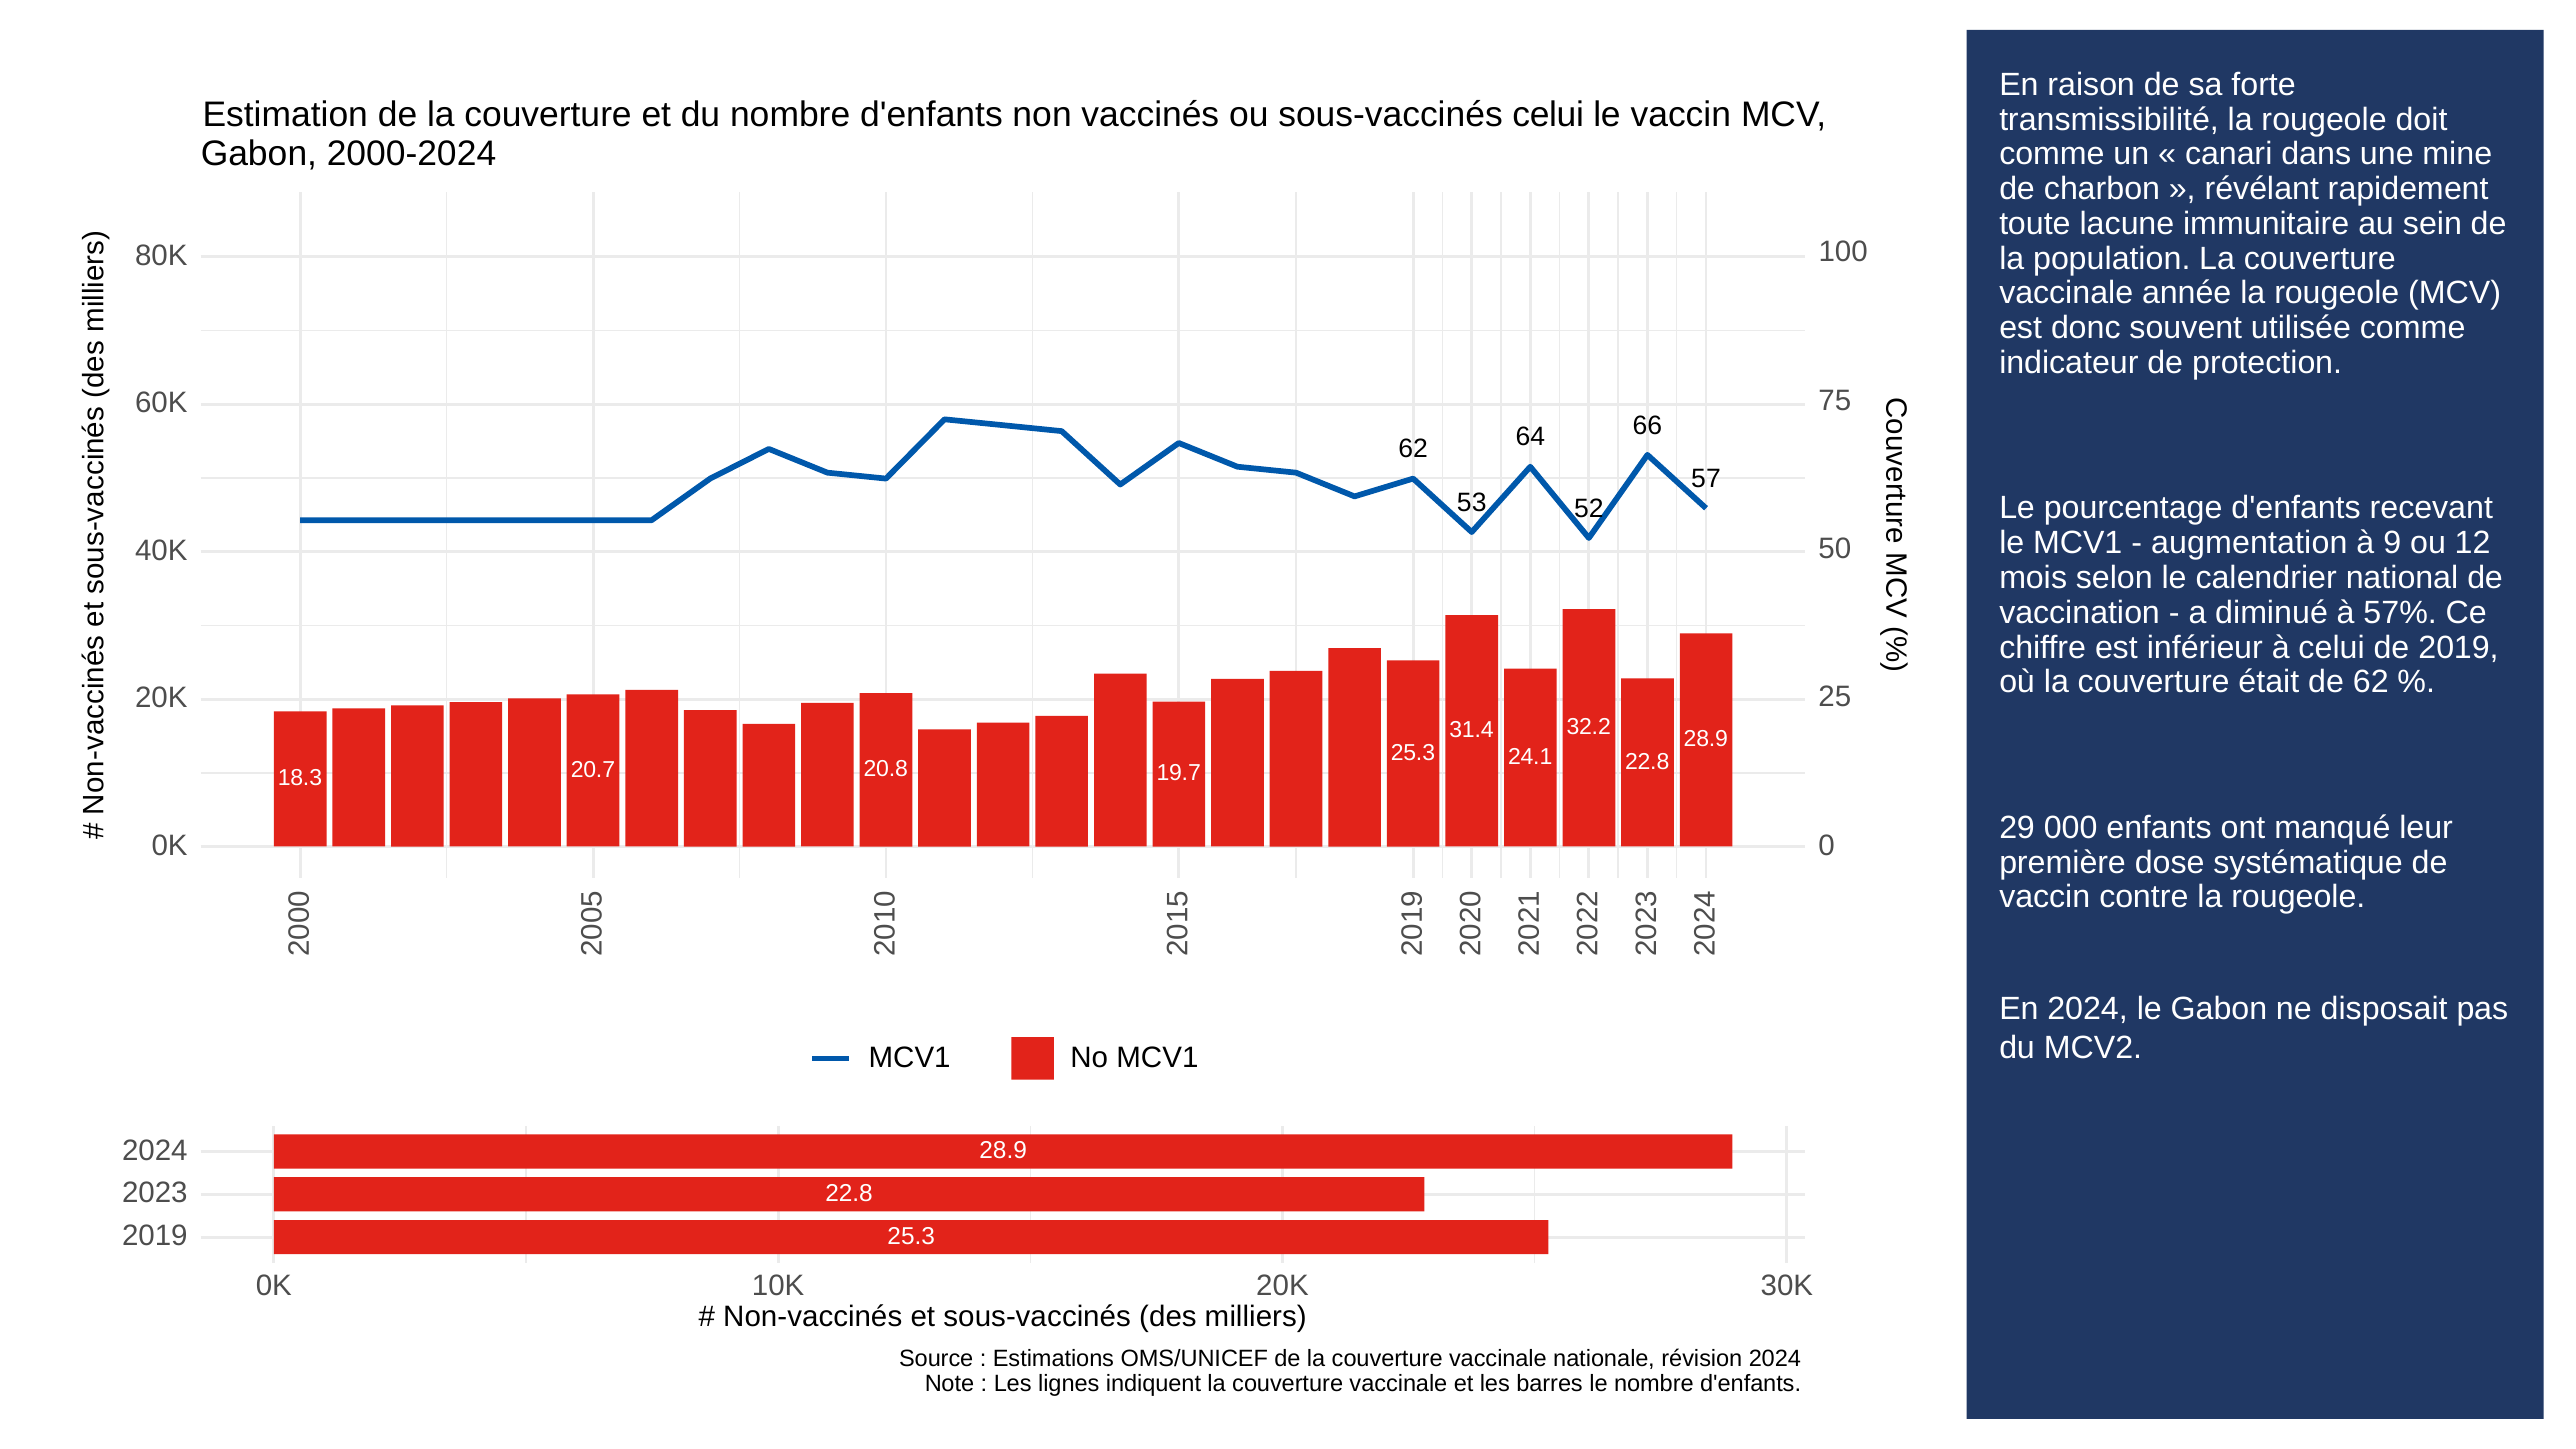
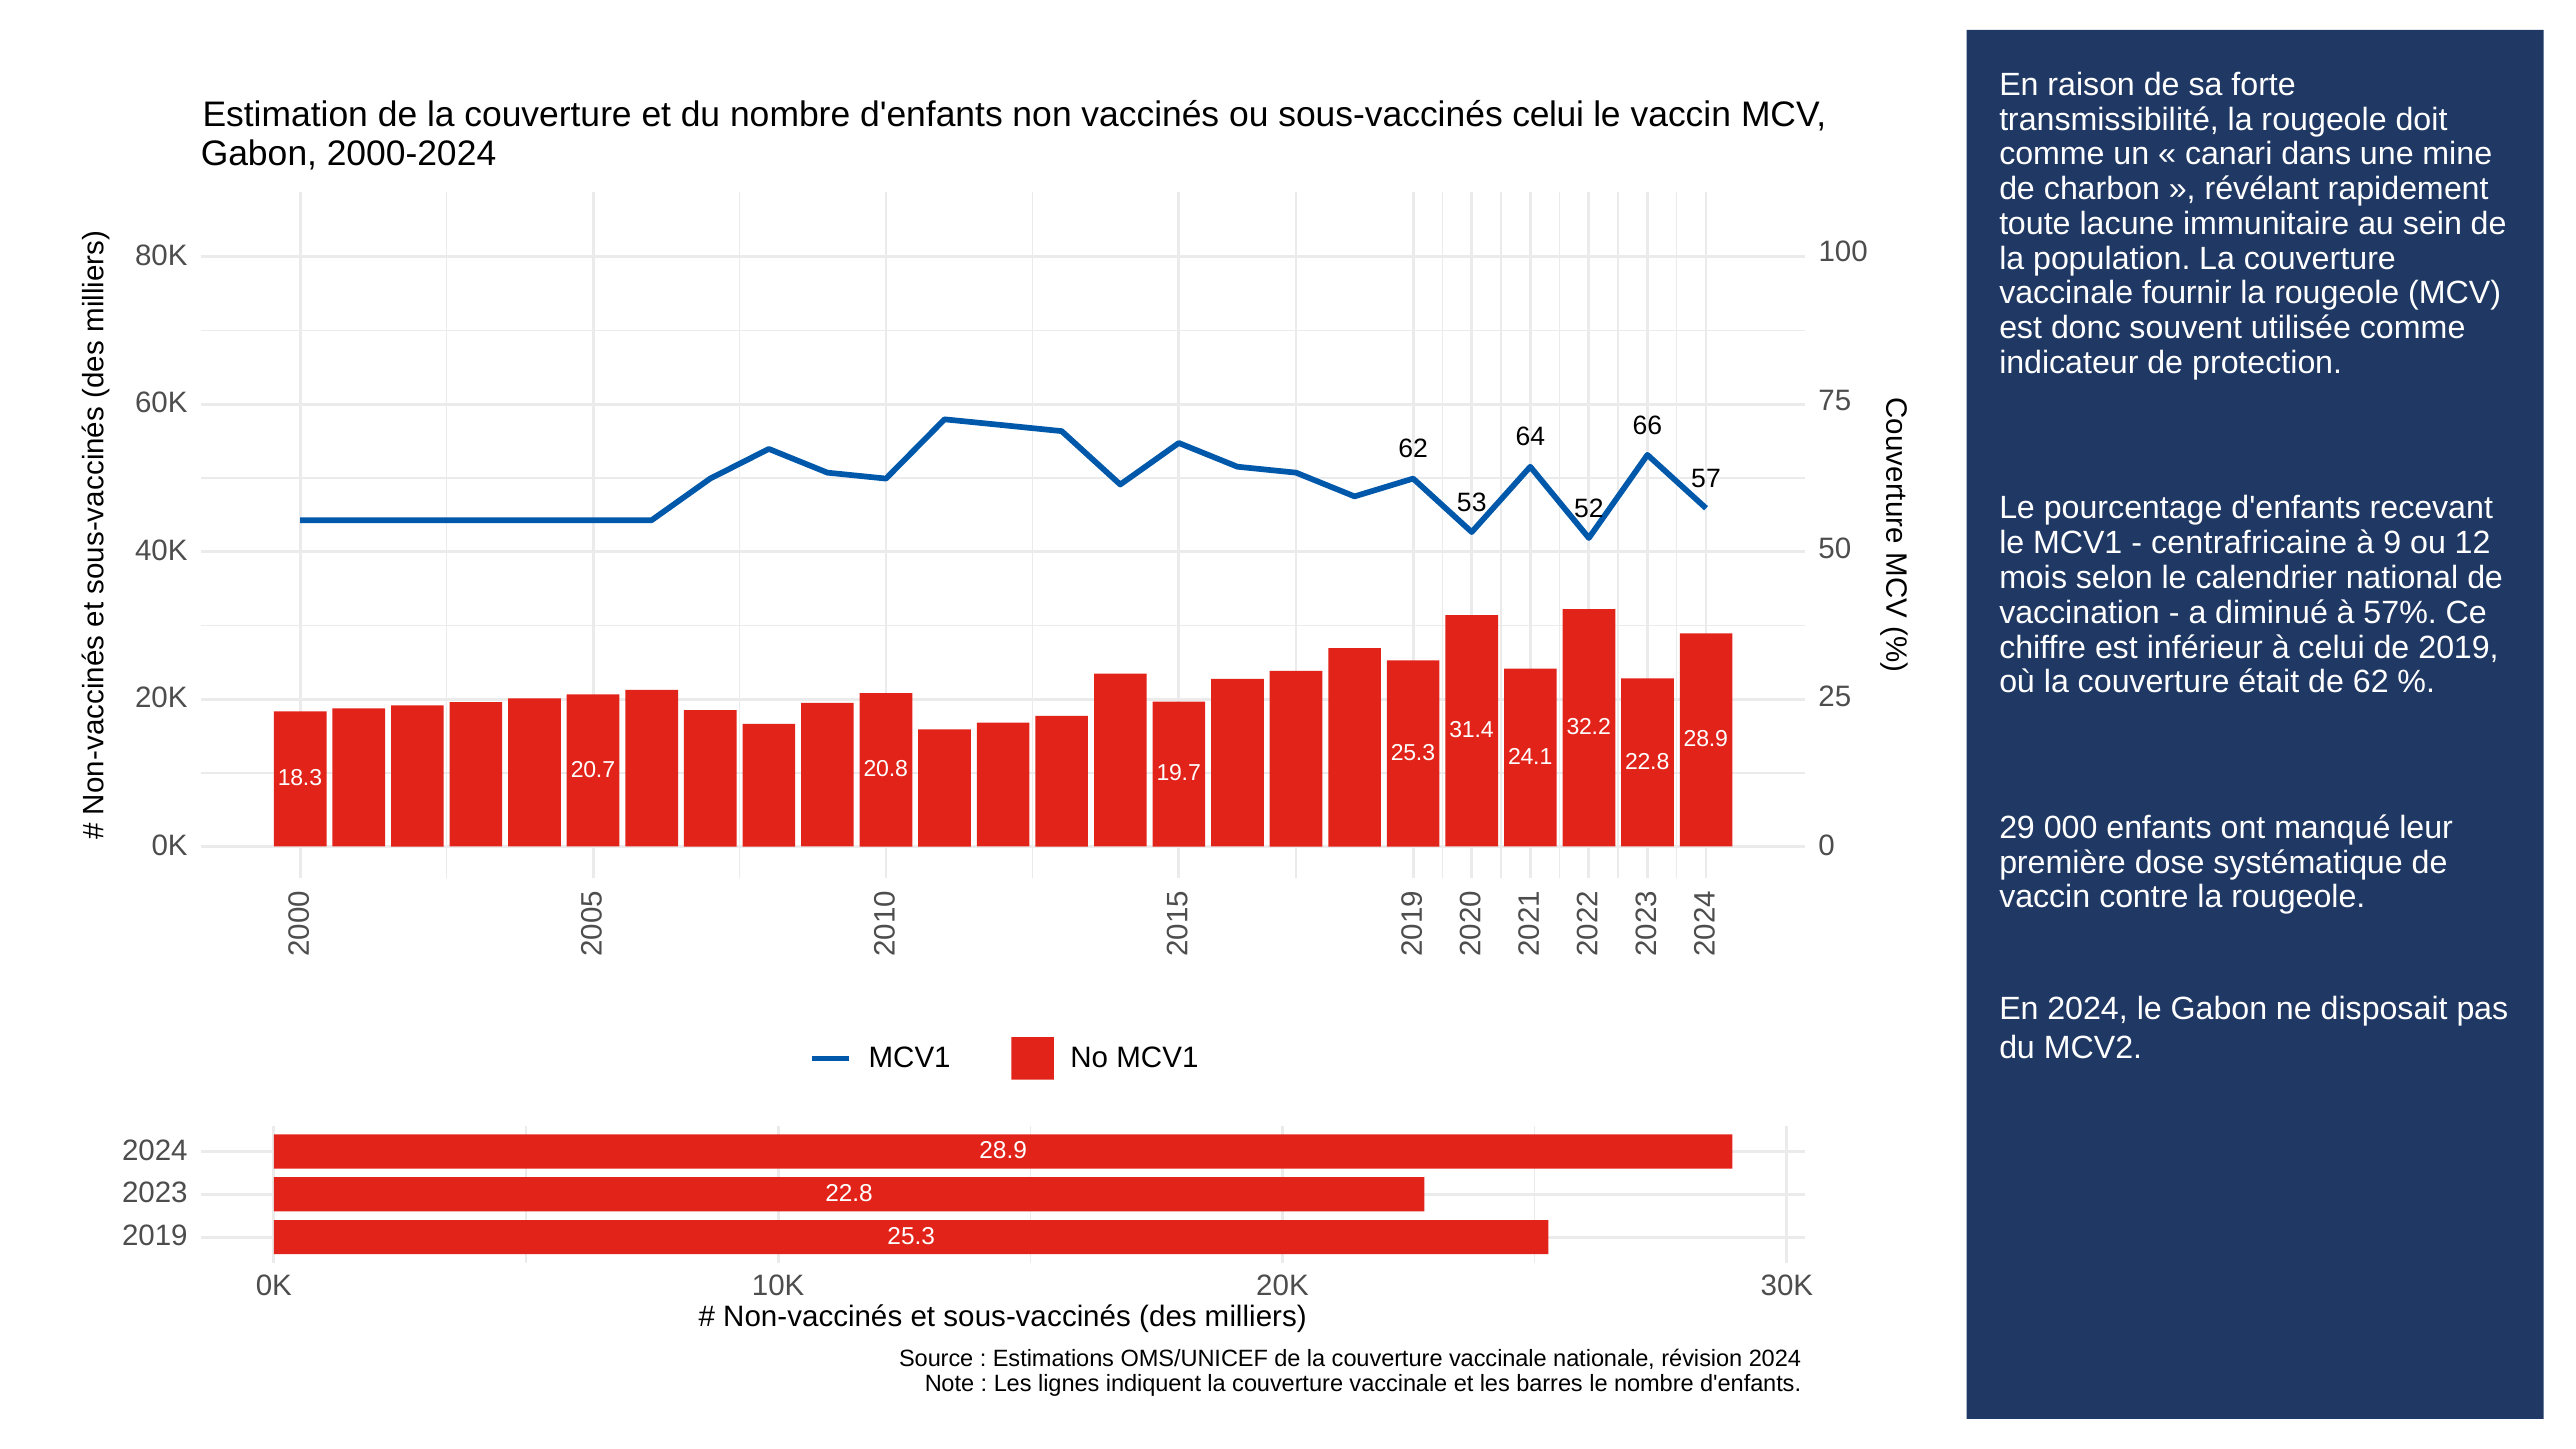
année: année -> fournir (2187, 293)
augmentation: augmentation -> centrafricaine (2249, 543)
